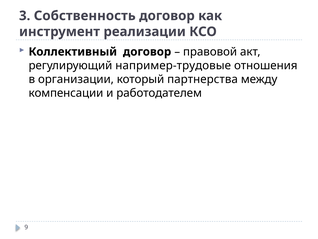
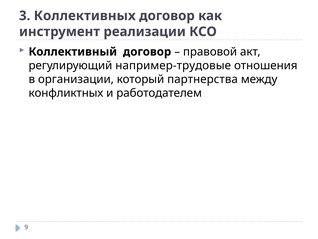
Собственность: Собственность -> Коллективных (85, 16)
компенсации: компенсации -> конфликтных (66, 93)
